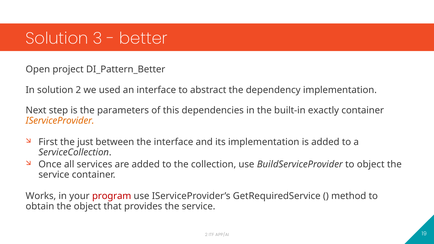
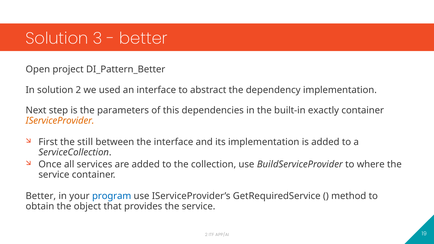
just: just -> still (85, 142)
to object: object -> where (371, 165)
Works: Works -> Better (41, 196)
program colour: red -> blue (112, 196)
